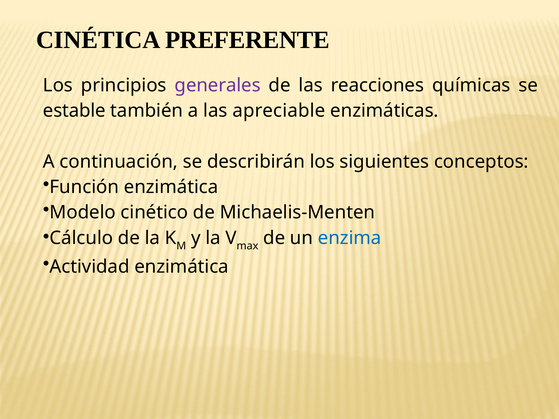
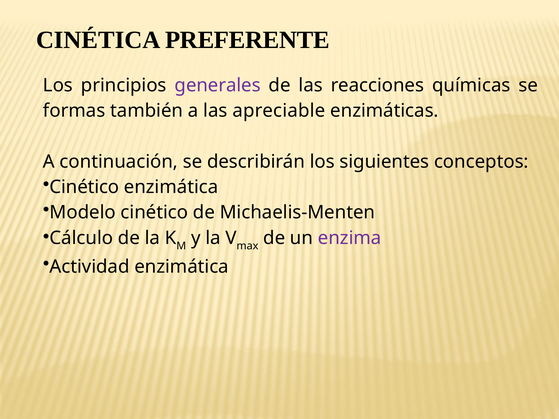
estable: estable -> formas (74, 111)
Función: Función -> Cinético (84, 187)
enzima colour: blue -> purple (350, 238)
